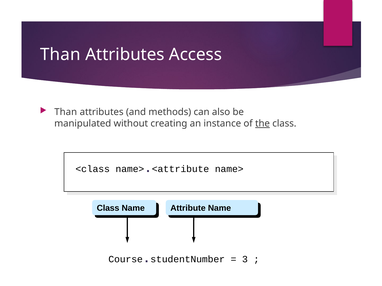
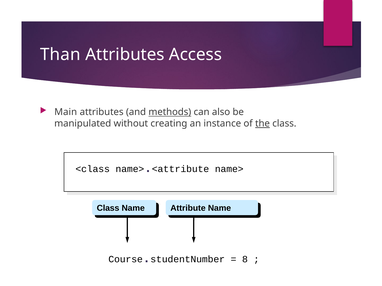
Than: Than -> Main (66, 112)
methods underline: none -> present (170, 112)
3: 3 -> 8 (245, 260)
